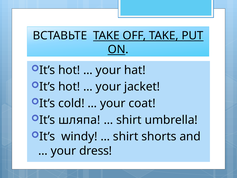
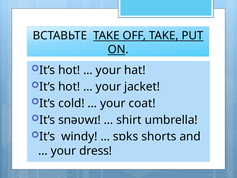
шляпа: шляпа -> snəʋwɪ (79, 120)
shirt: shirt -> sɒks (126, 136)
